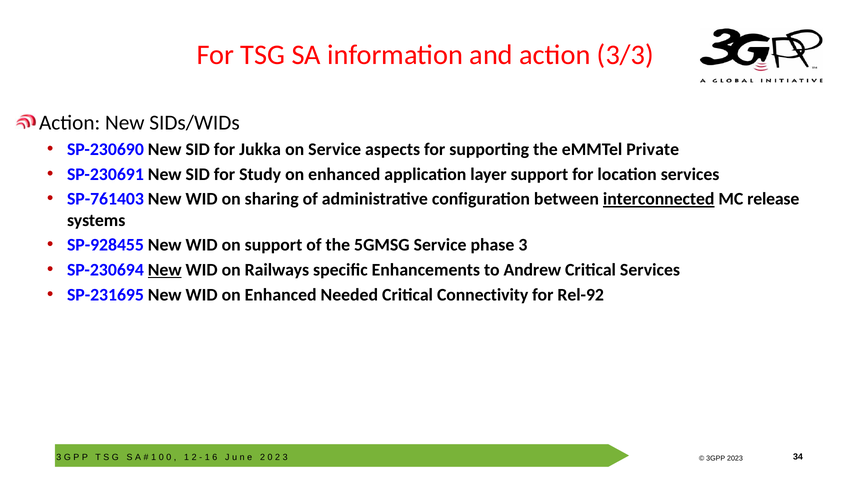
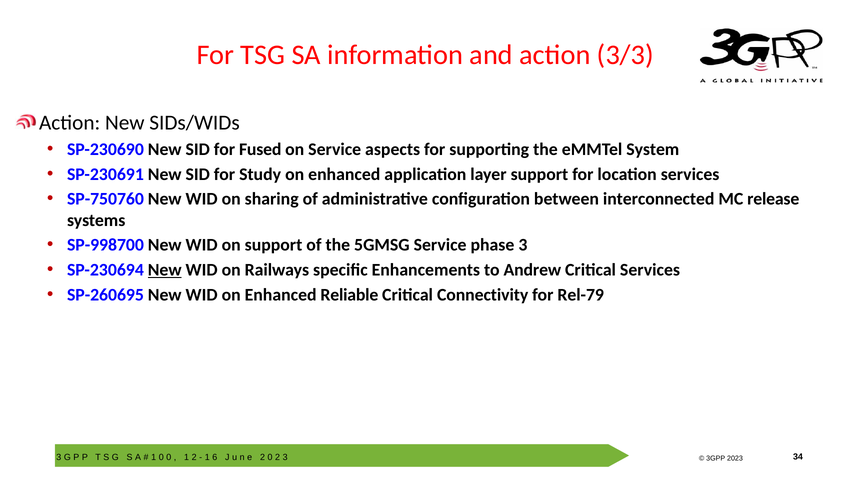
Jukka: Jukka -> Fused (260, 150)
Private: Private -> System (653, 150)
SP-761403: SP-761403 -> SP-750760 (105, 199)
interconnected underline: present -> none (659, 199)
SP-928455: SP-928455 -> SP-998700 (105, 245)
SP-231695: SP-231695 -> SP-260695 (105, 295)
Needed: Needed -> Reliable (349, 295)
Rel-92: Rel-92 -> Rel-79 (581, 295)
